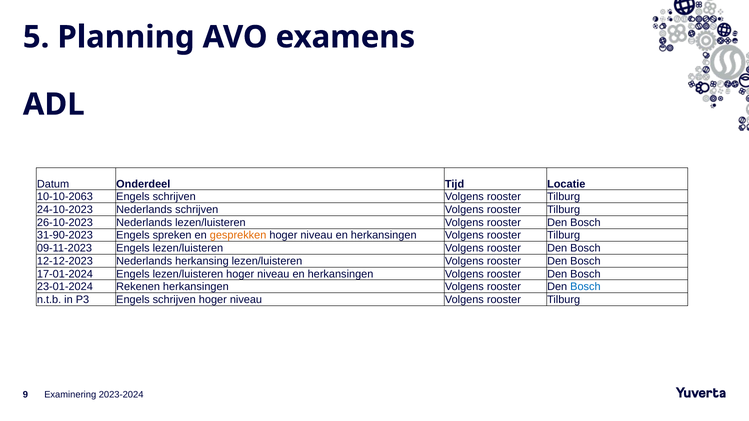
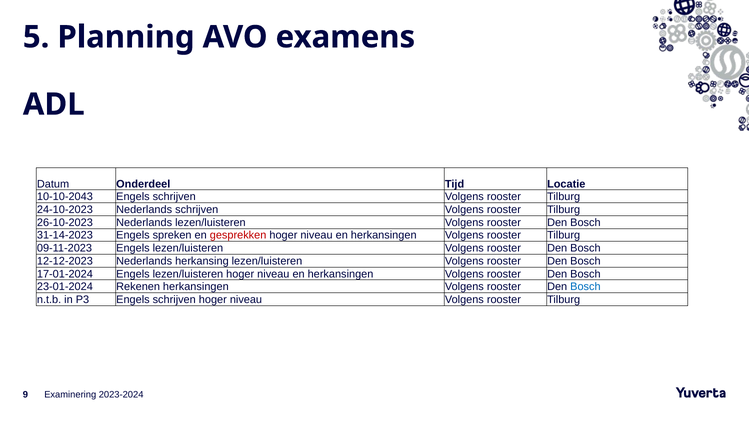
10-10-2063: 10-10-2063 -> 10-10-2043 (65, 197)
31-90-2023: 31-90-2023 -> 31-14-2023 (65, 236)
gesprekken colour: orange -> red (238, 236)
